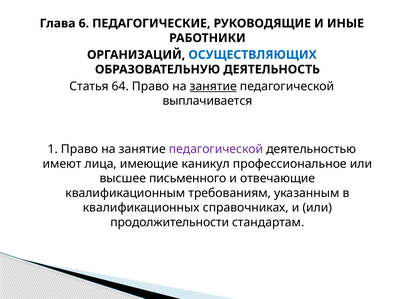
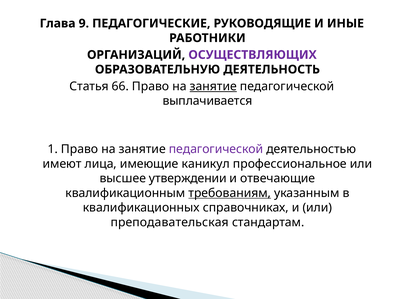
6: 6 -> 9 (84, 23)
ОСУЩЕСТВЛЯЮЩИХ colour: blue -> purple (253, 55)
64: 64 -> 66 (120, 86)
письменного: письменного -> утверждении (188, 179)
требованиям underline: none -> present (230, 193)
продолжительности: продолжительности -> преподавательская (170, 222)
